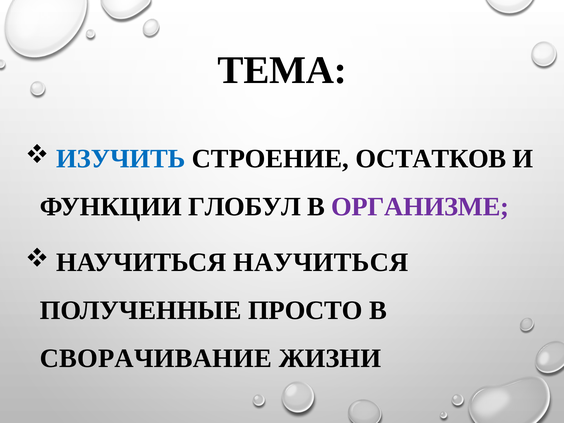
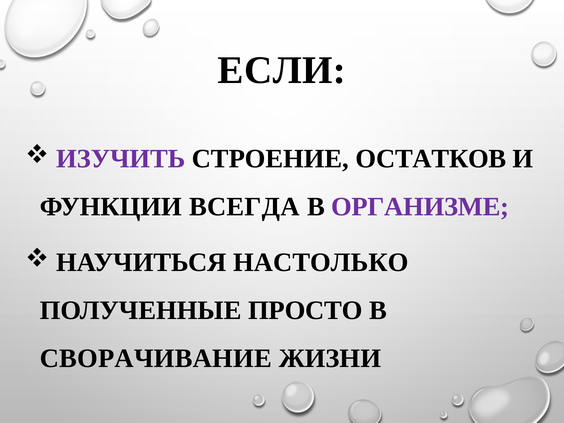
ТЕМА: ТЕМА -> ЕСЛИ (282, 70)
ИЗУЧИТЬ colour: blue -> purple (121, 159)
ГЛОБУЛ: ГЛОБУЛ -> ВСЕГДА (244, 207)
НАУЧИТЬСЯ НАУЧИТЬСЯ: НАУЧИТЬСЯ -> НАСТОЛЬКО (321, 262)
